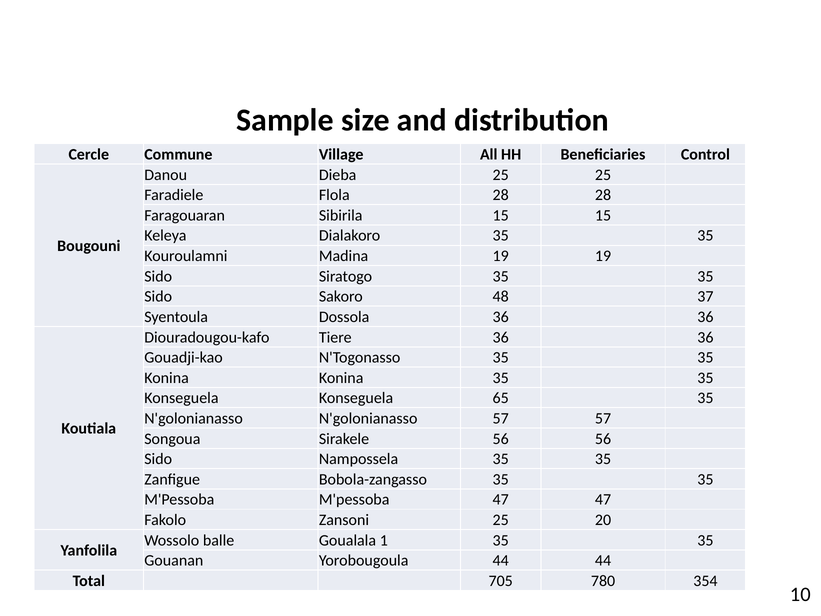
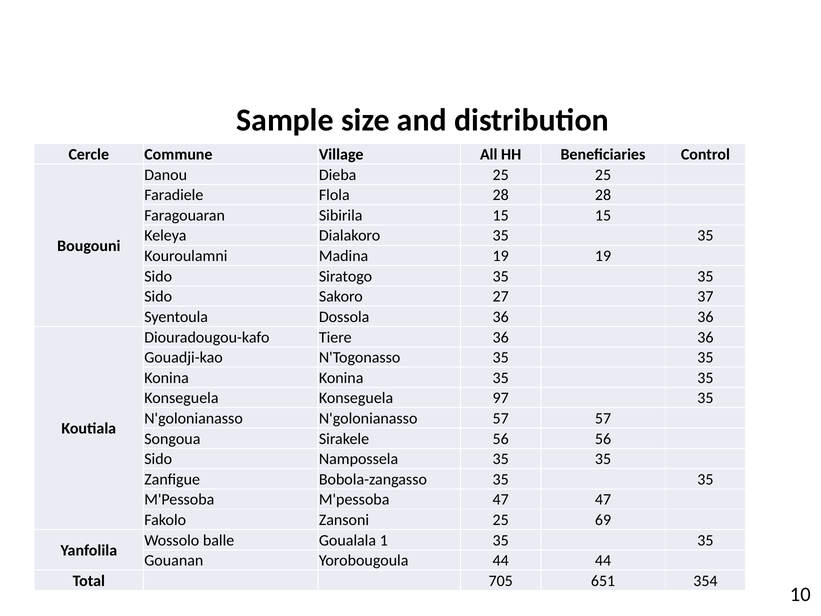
48: 48 -> 27 (501, 297)
65: 65 -> 97 (501, 398)
20: 20 -> 69 (603, 520)
780: 780 -> 651 (603, 581)
